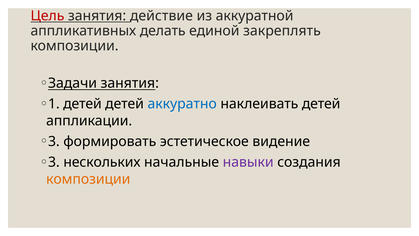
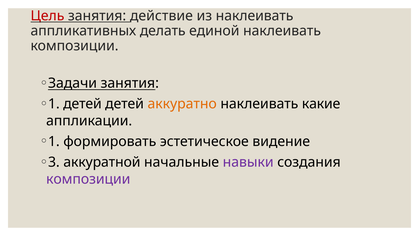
из аккуратной: аккуратной -> наклеивать (255, 16)
единой закреплять: закреплять -> наклеивать (282, 31)
аккуратно colour: blue -> orange (182, 104)
наклеивать детей: детей -> какие (321, 104)
3: 3 -> 1 (54, 141)
нескольких: нескольких -> аккуратной (102, 162)
композиции colour: orange -> purple (88, 179)
